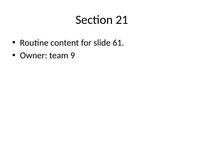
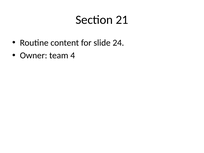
61: 61 -> 24 (118, 43)
9: 9 -> 4 (73, 55)
